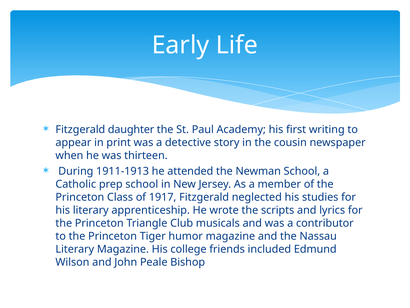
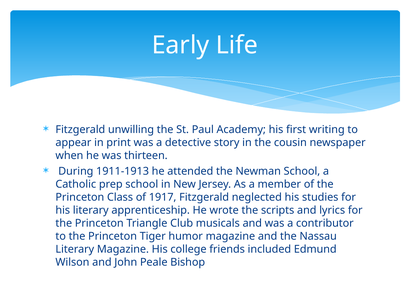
daughter: daughter -> unwilling (131, 129)
